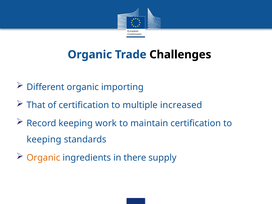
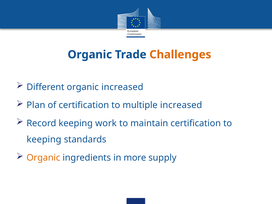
Challenges colour: black -> orange (180, 55)
organic importing: importing -> increased (122, 87)
That: That -> Plan (36, 105)
there: there -> more (135, 158)
